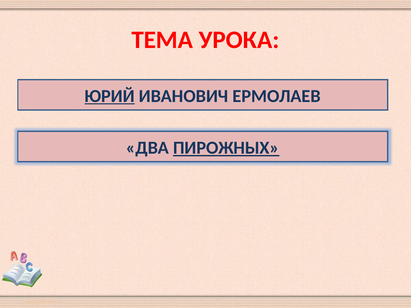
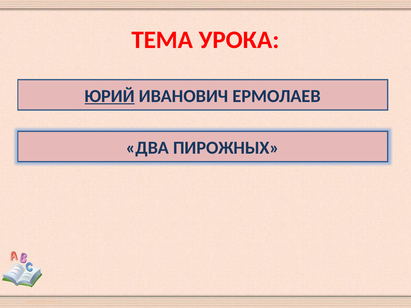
ПИРОЖНЫХ underline: present -> none (226, 148)
